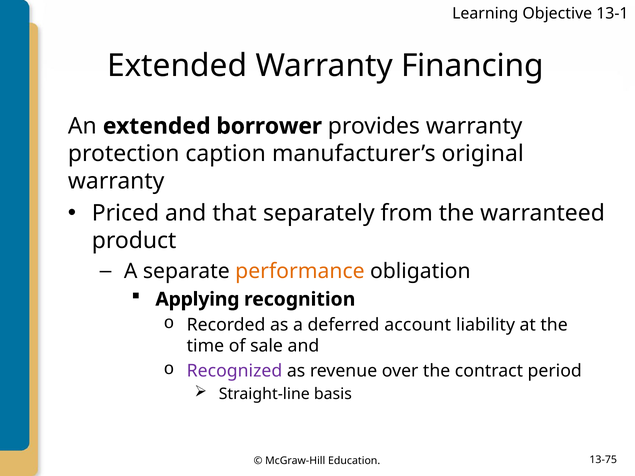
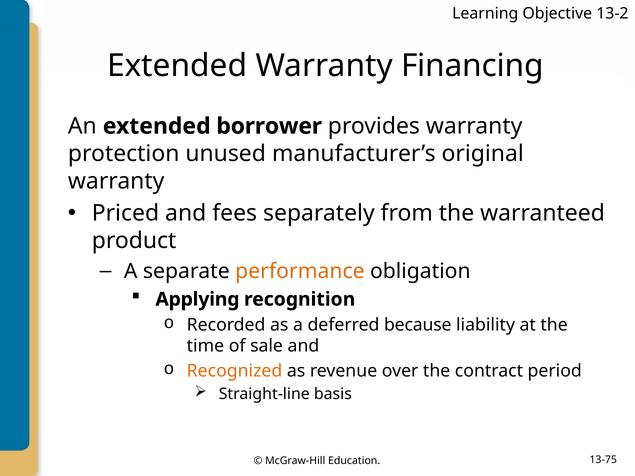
13-1: 13-1 -> 13-2 (612, 14)
caption: caption -> unused (226, 154)
that: that -> fees (235, 213)
account: account -> because (418, 325)
Recognized colour: purple -> orange (234, 371)
